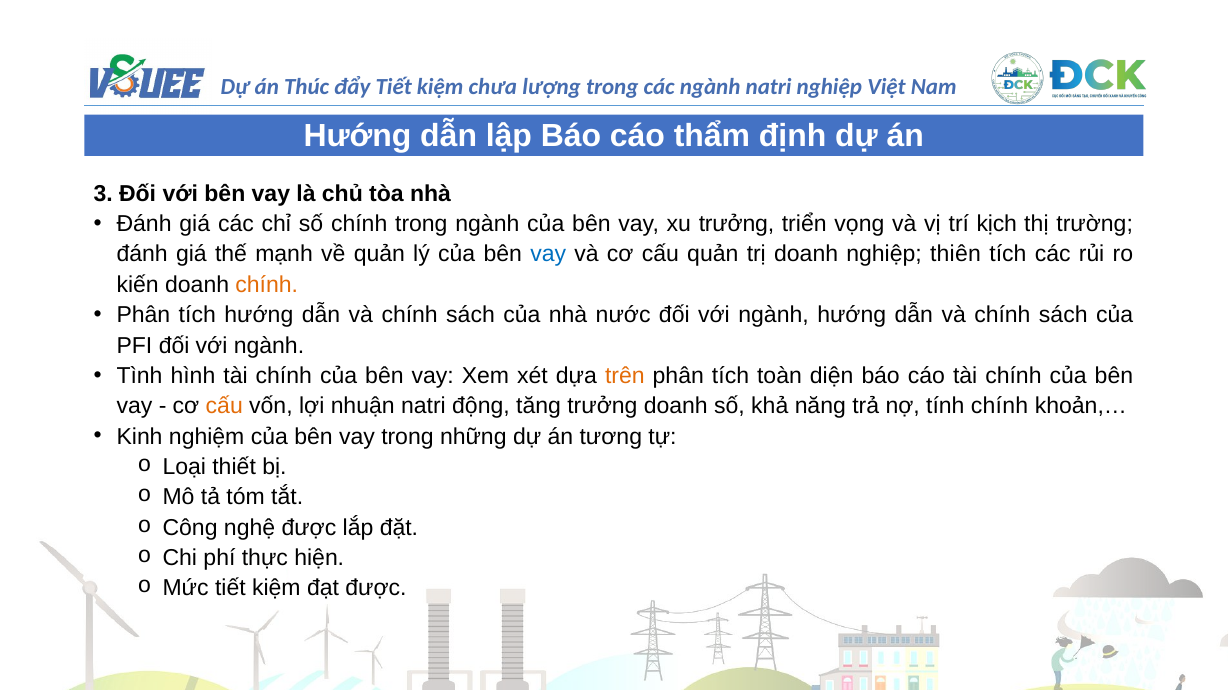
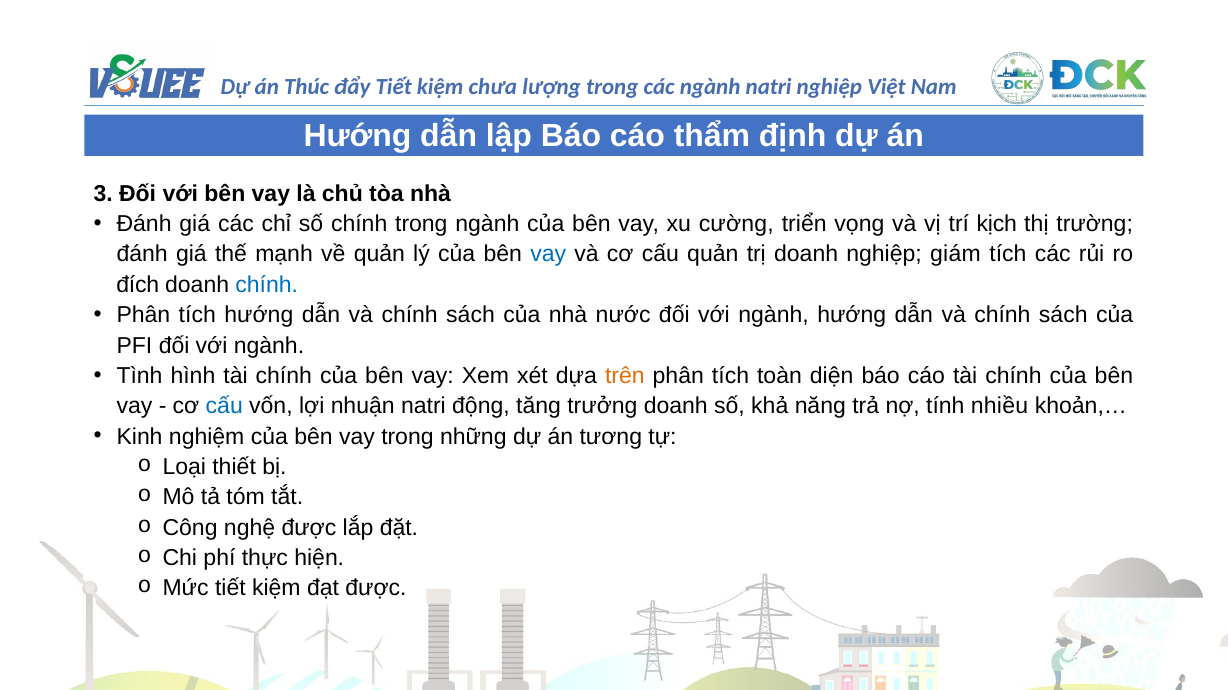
xu trưởng: trưởng -> cường (736, 224)
thiên: thiên -> giám (955, 255)
kiến: kiến -> đích (138, 285)
chính colour: orange -> blue (267, 285)
cấu colour: orange -> blue (224, 407)
tính chính: chính -> nhiều (1000, 407)
